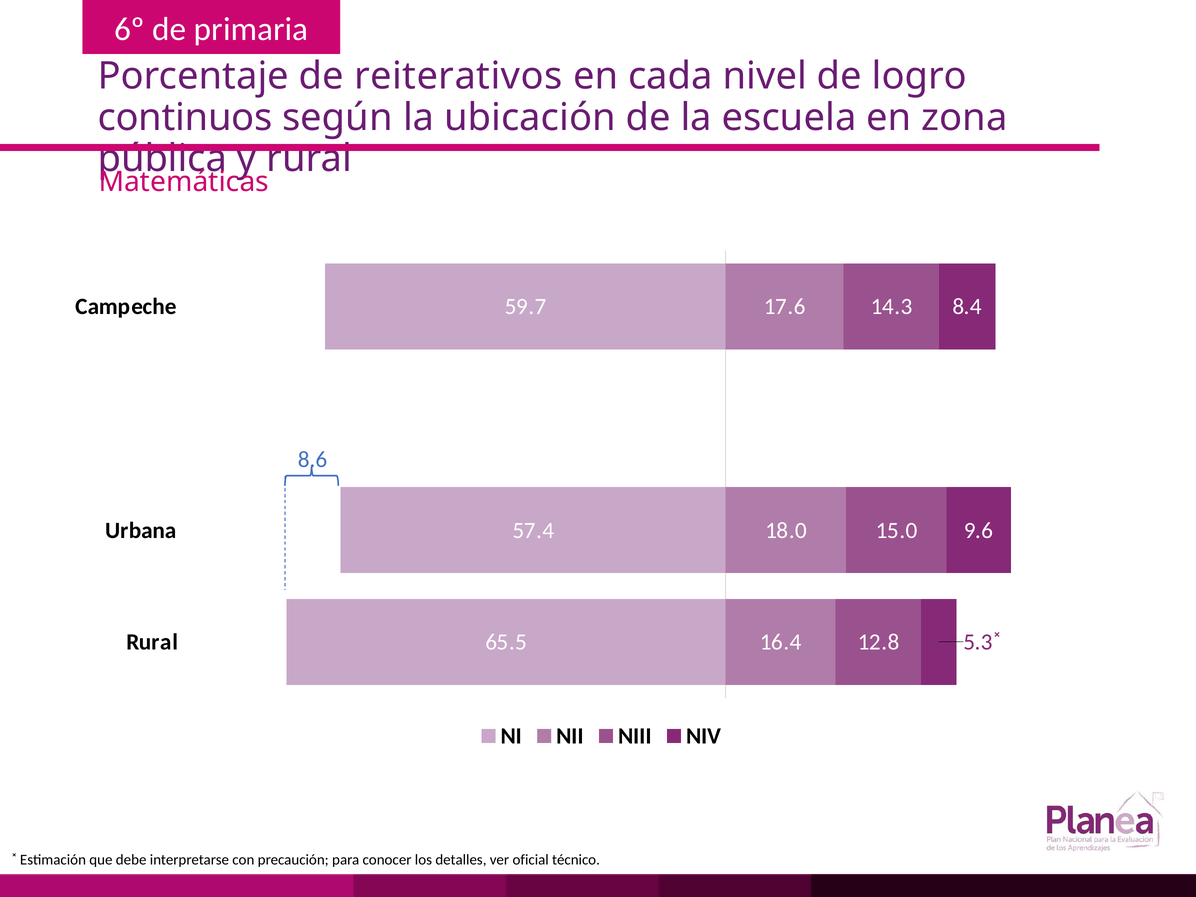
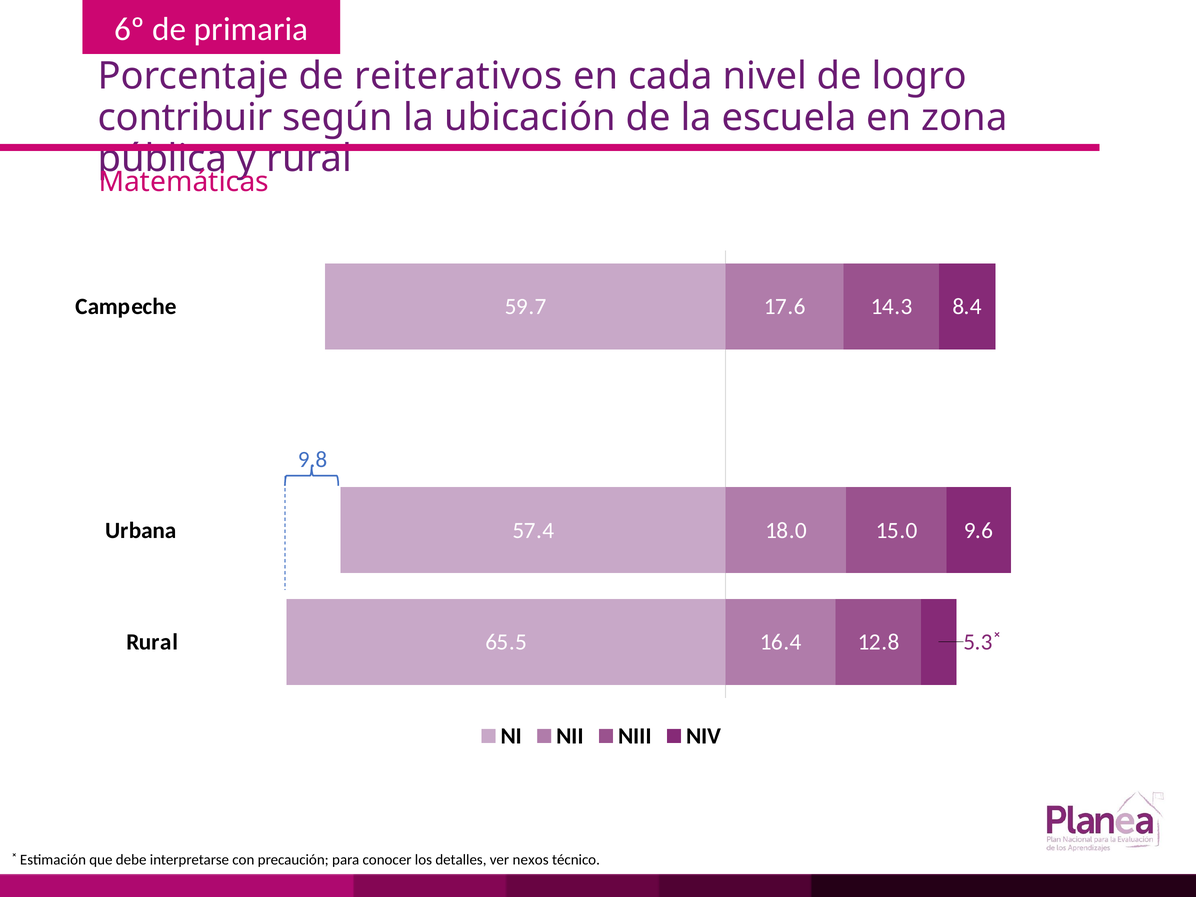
continuos: continuos -> contribuir (185, 118)
8.6: 8.6 -> 9.8 (312, 460)
oficial: oficial -> nexos (531, 860)
